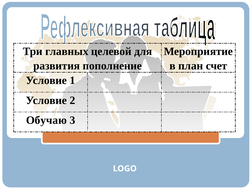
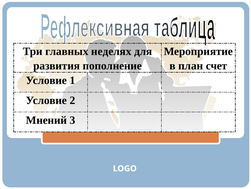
целевой: целевой -> неделях (111, 51)
Обучаю: Обучаю -> Мнений (46, 120)
